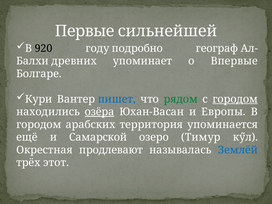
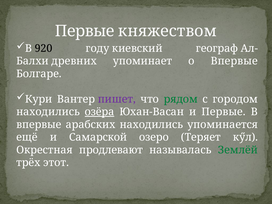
сильнейшей: сильнейшей -> княжеством (167, 31)
подробно: подробно -> киевский (137, 48)
пишет colour: blue -> purple (117, 99)
городом underline: present -> none (235, 99)
и Европы: Европы -> Первые (224, 112)
городом: городом -> впервые (39, 125)
арабских территория: территория -> находились (151, 125)
Тимур: Тимур -> Теряет (201, 137)
Землёй colour: blue -> green (238, 150)
